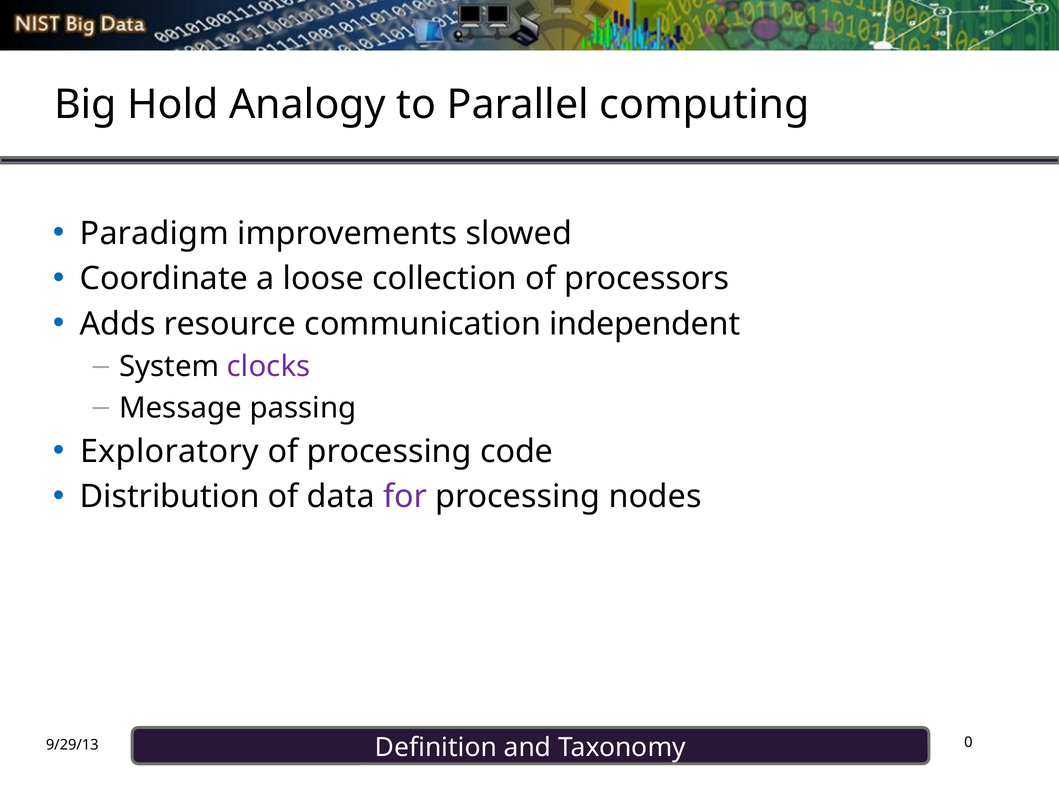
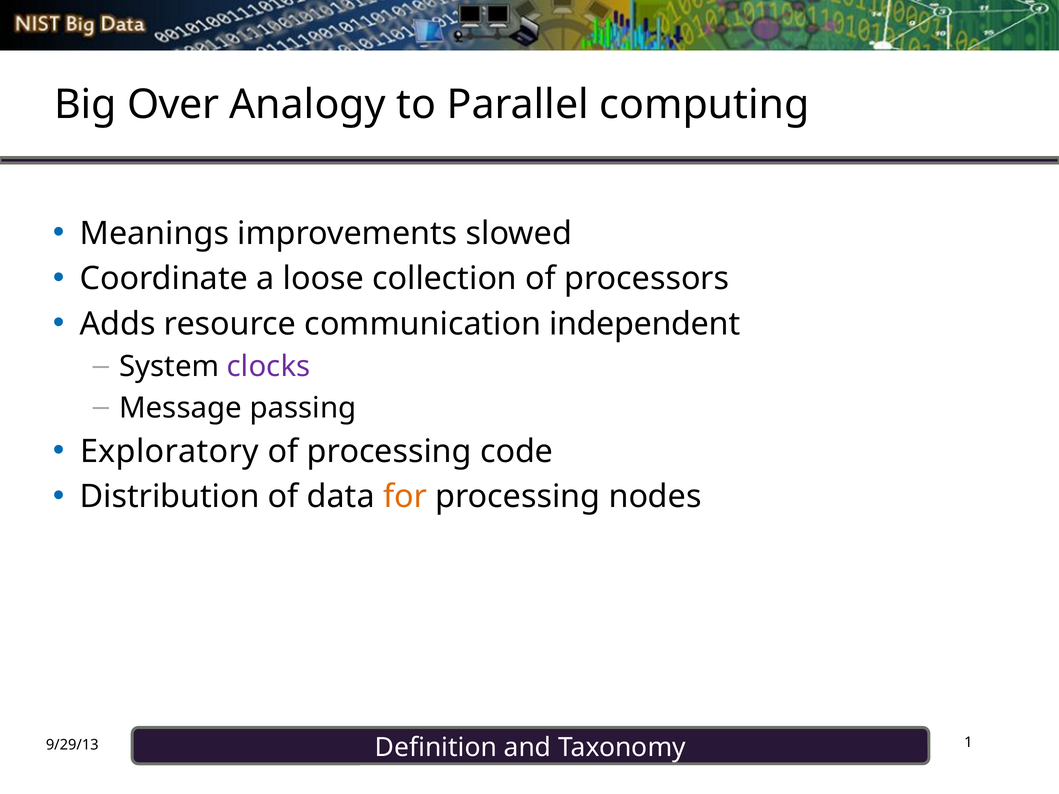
Hold: Hold -> Over (173, 105)
Paradigm: Paradigm -> Meanings (154, 233)
for colour: purple -> orange (405, 497)
0: 0 -> 1 (968, 743)
